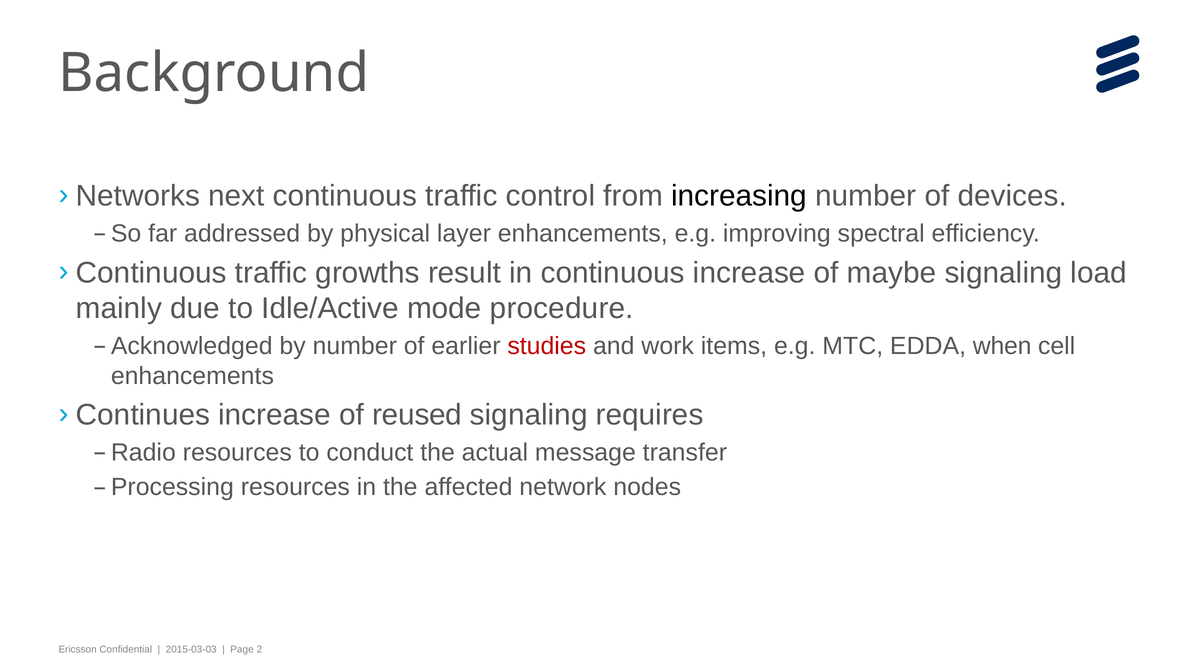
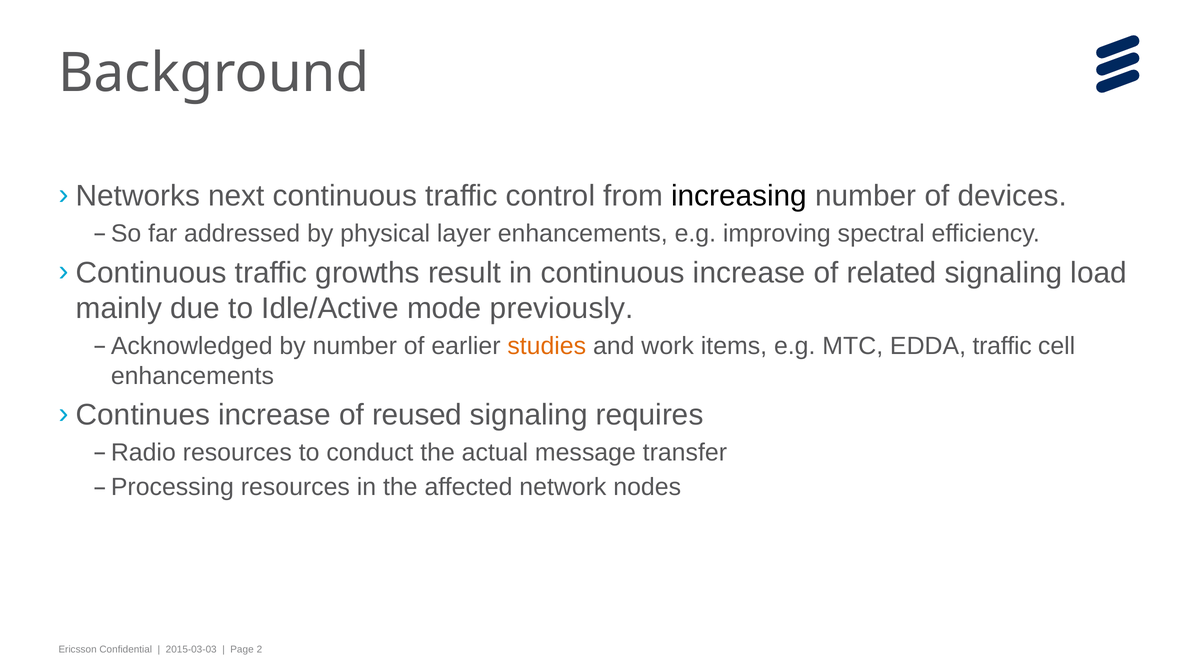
maybe: maybe -> related (892, 272)
procedure: procedure -> previously (562, 308)
studies colour: red -> orange (547, 346)
EDDA when: when -> traffic (1002, 346)
